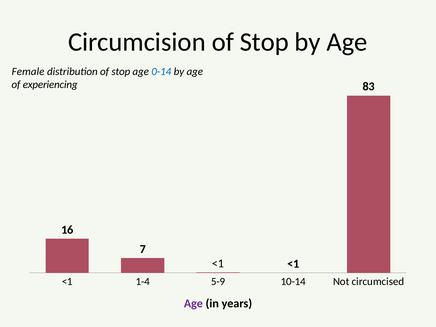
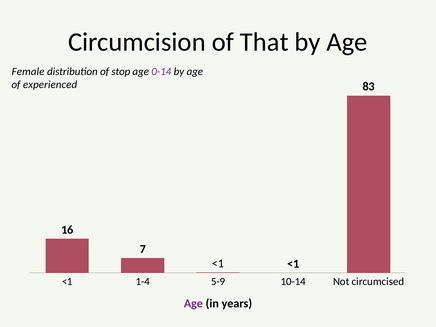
Circumcision of Stop: Stop -> That (264, 42)
0-14 colour: blue -> purple (161, 72)
experiencing: experiencing -> experienced (50, 85)
